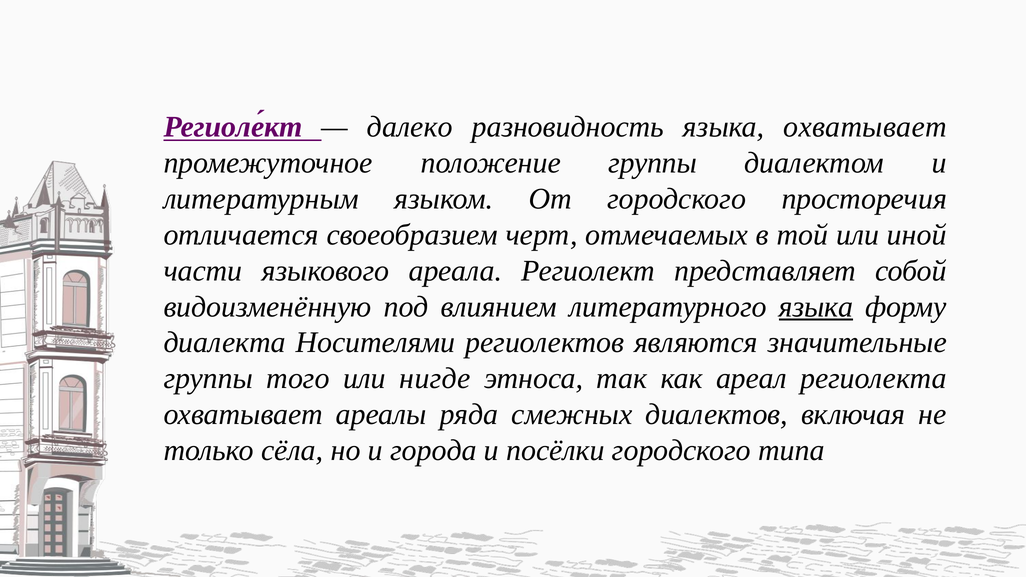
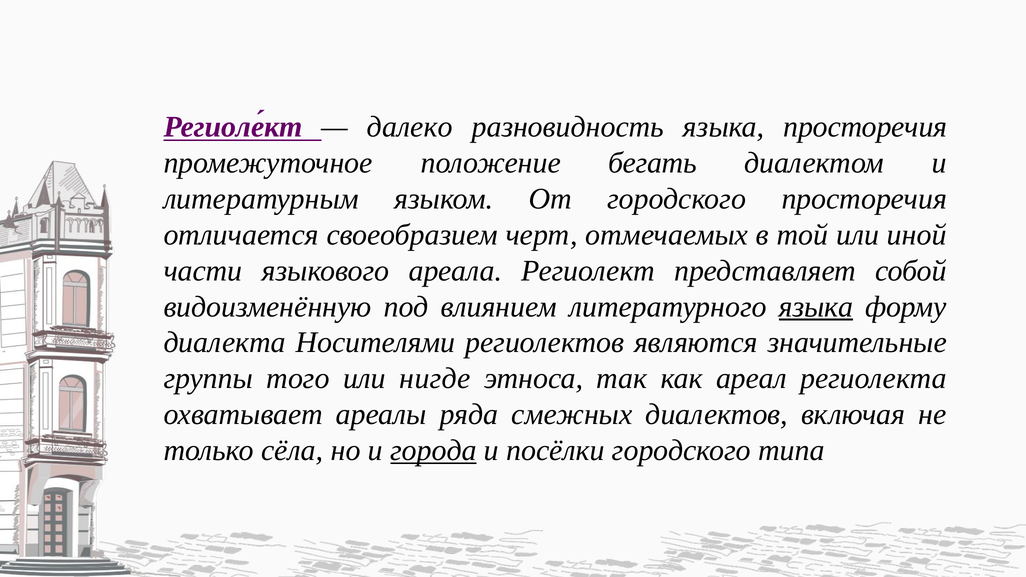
языка охватывает: охватывает -> просторечия (865, 127)
положение группы: группы -> бегать (653, 163)
города underline: none -> present (433, 450)
